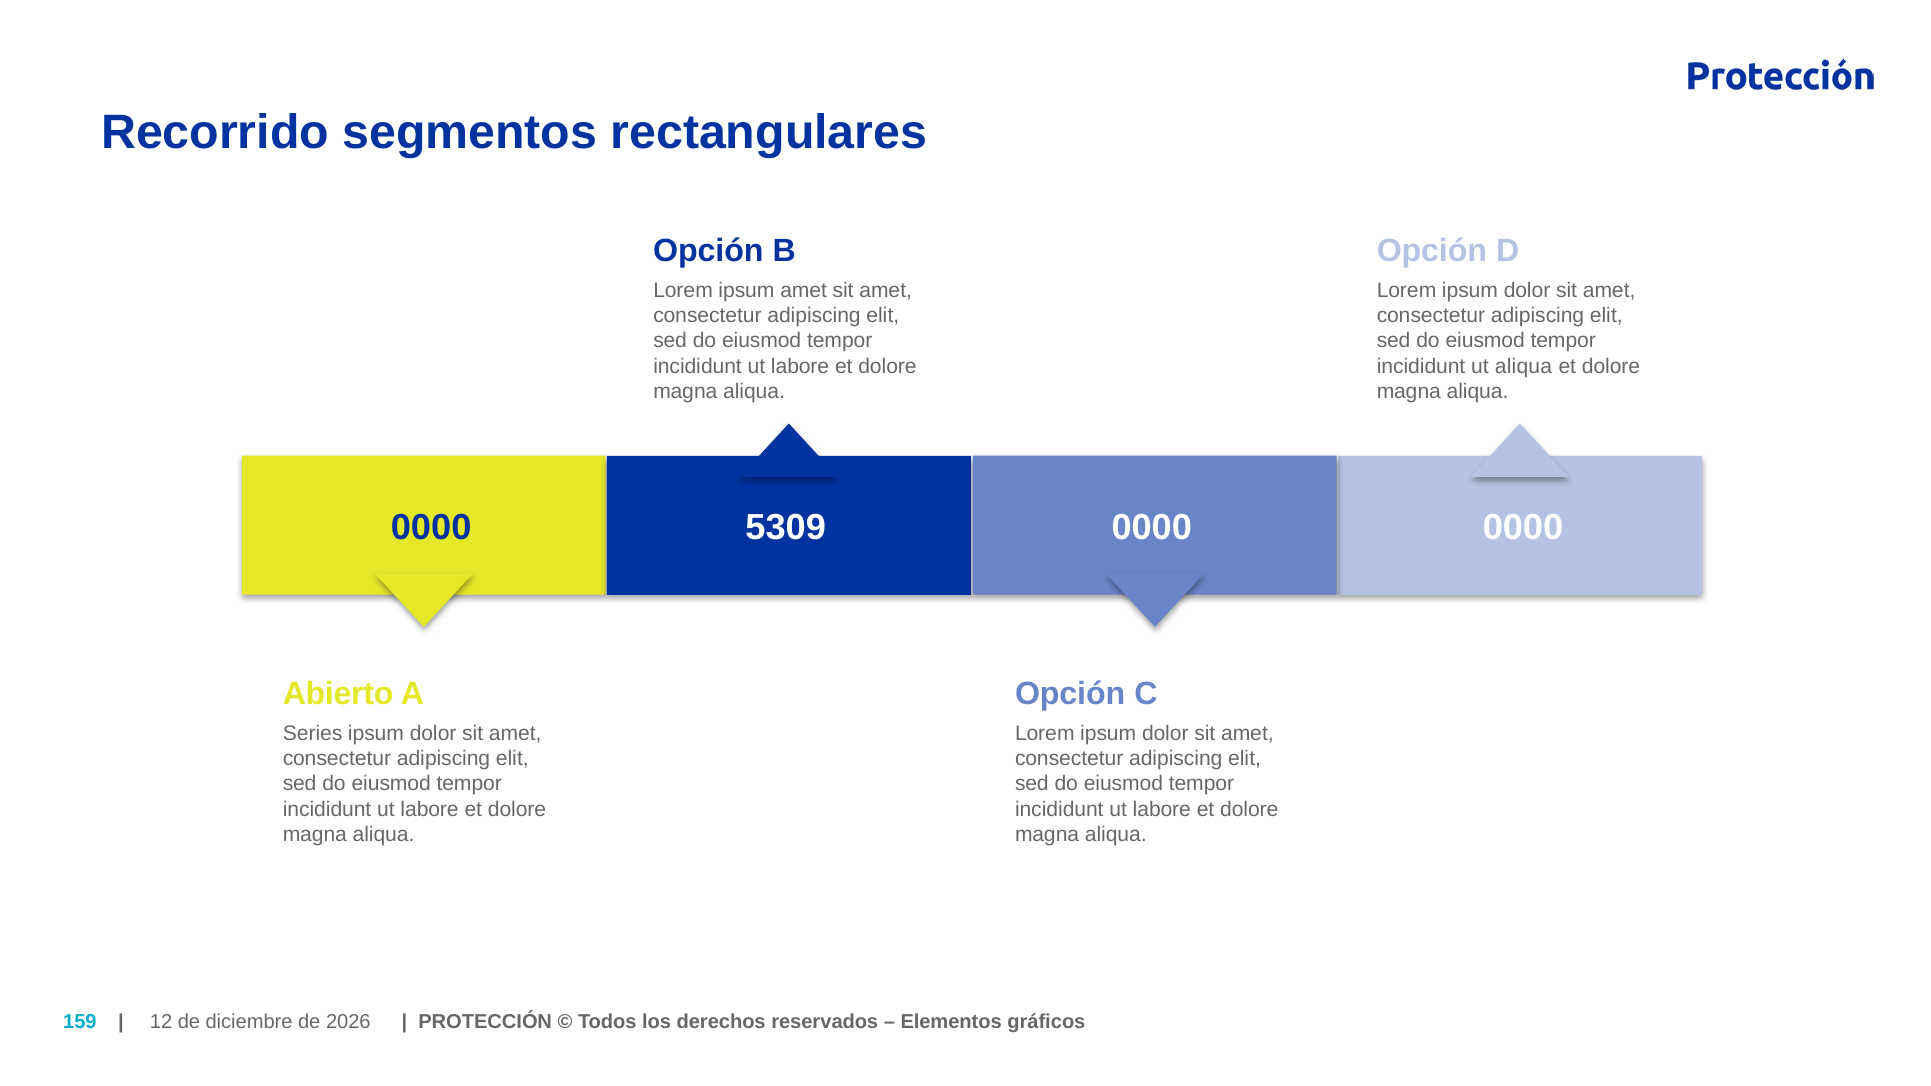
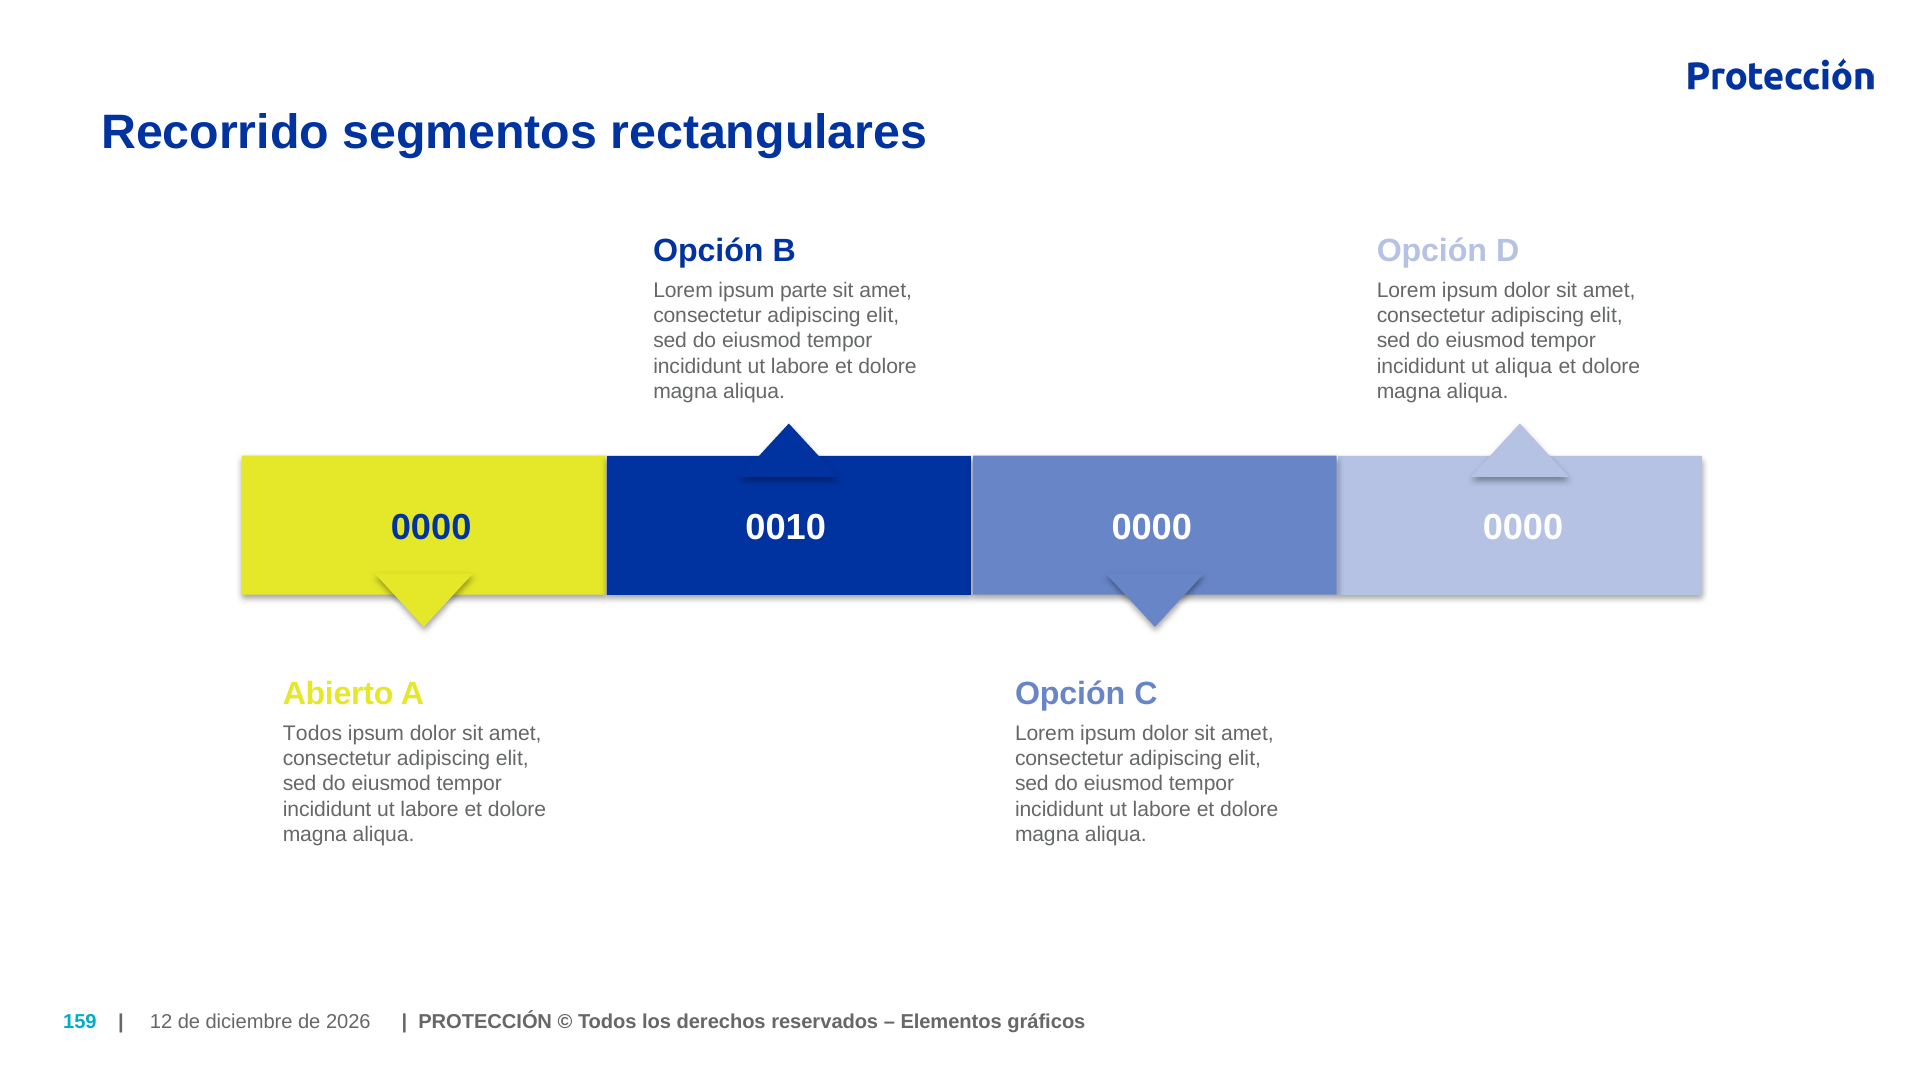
ipsum amet: amet -> parte (804, 290)
5309: 5309 -> 0010 (786, 528)
Series: Series -> Todos (313, 733)
